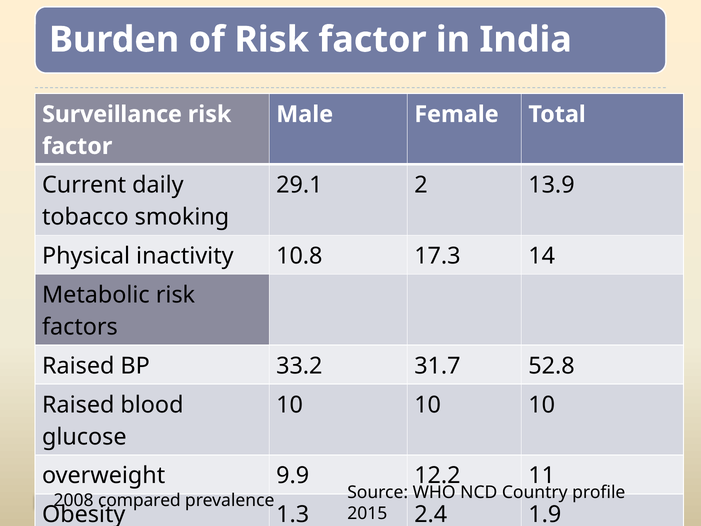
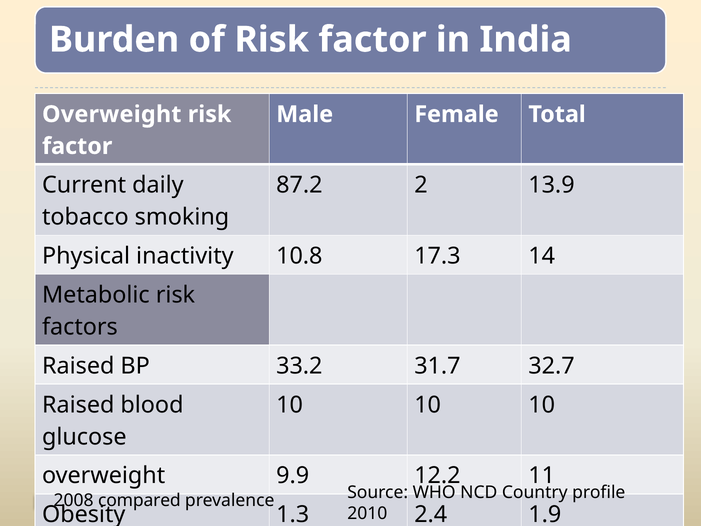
Surveillance: Surveillance -> Overweight (112, 114)
29.1: 29.1 -> 87.2 (299, 185)
52.8: 52.8 -> 32.7 (551, 366)
2015: 2015 -> 2010 (367, 513)
